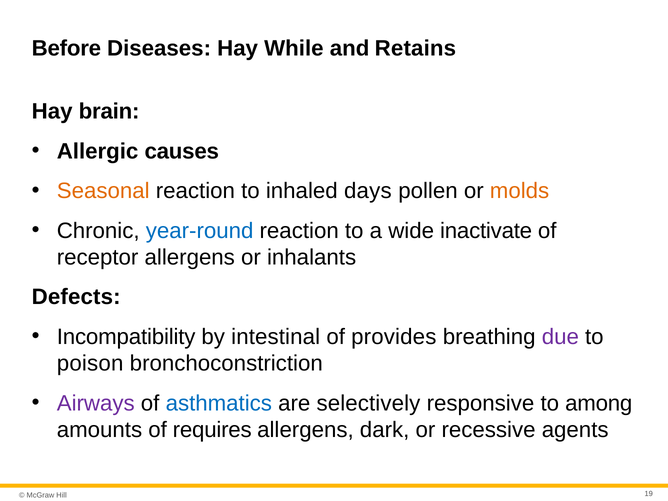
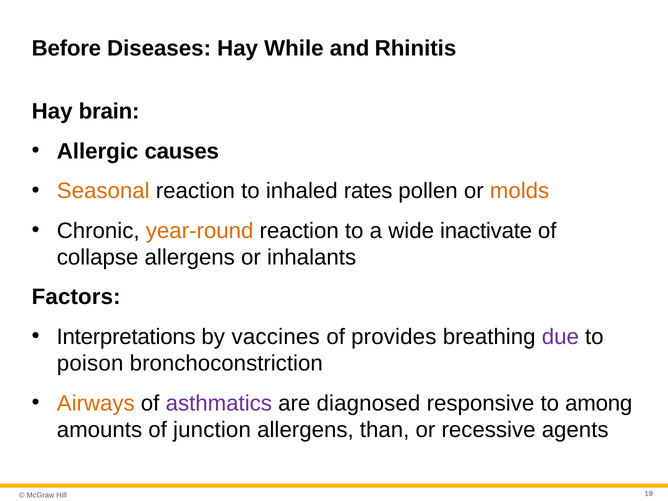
Retains: Retains -> Rhinitis (415, 49)
days: days -> rates (368, 191)
year-round colour: blue -> orange (200, 231)
receptor: receptor -> collapse (98, 257)
Defects: Defects -> Factors (76, 297)
Incompatibility: Incompatibility -> Interpretations (126, 337)
intestinal: intestinal -> vaccines (276, 337)
Airways colour: purple -> orange (96, 403)
asthmatics colour: blue -> purple (219, 403)
selectively: selectively -> diagnosed (368, 403)
requires: requires -> junction (212, 430)
dark: dark -> than (385, 430)
